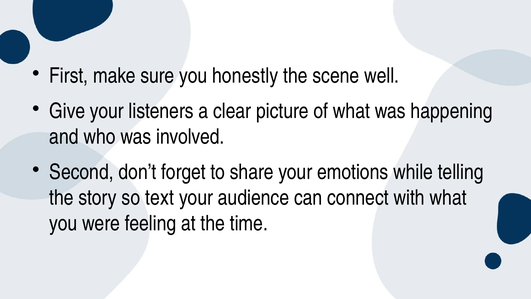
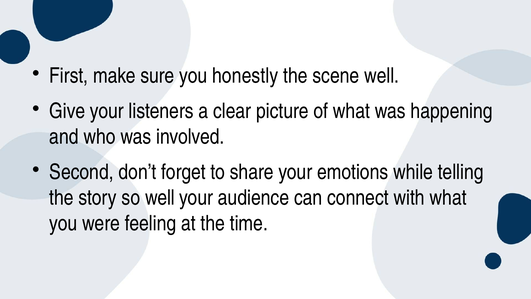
so text: text -> well (160, 198)
